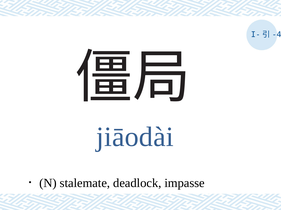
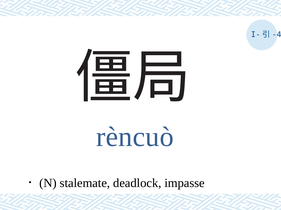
jiāodài: jiāodài -> rèncuò (135, 137)
